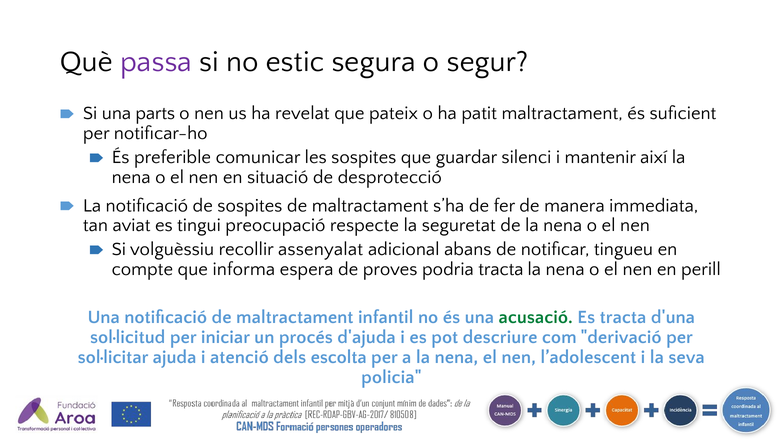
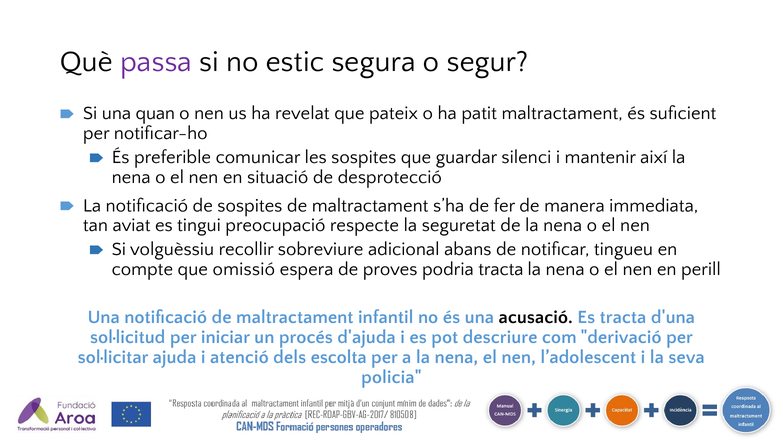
parts: parts -> quan (155, 113)
assenyalat: assenyalat -> sobreviure (321, 250)
informa: informa -> omissió (244, 270)
acusació colour: green -> black (536, 318)
